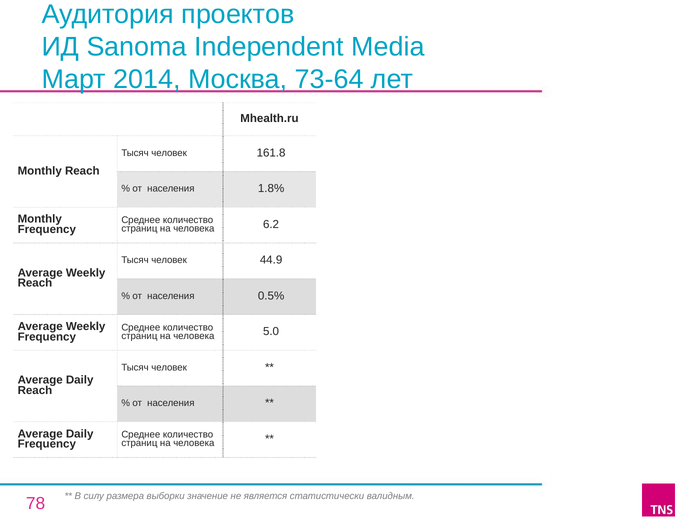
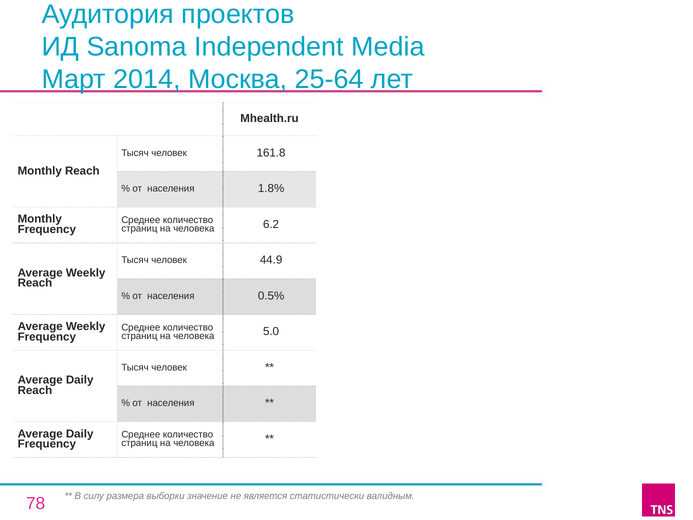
73-64: 73-64 -> 25-64 (329, 79)
